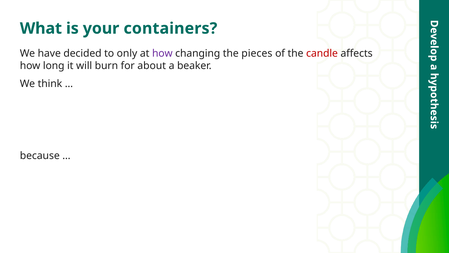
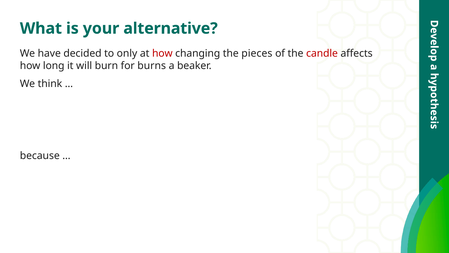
containers: containers -> alternative (171, 28)
how colour: purple -> red (162, 53)
about: about -> burns (152, 66)
